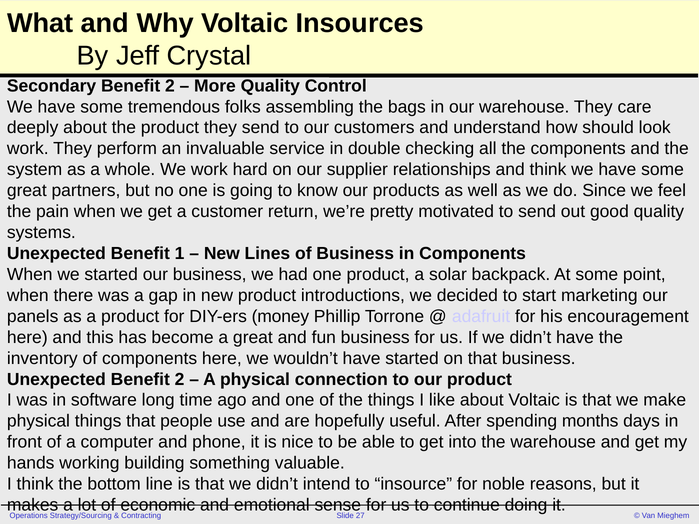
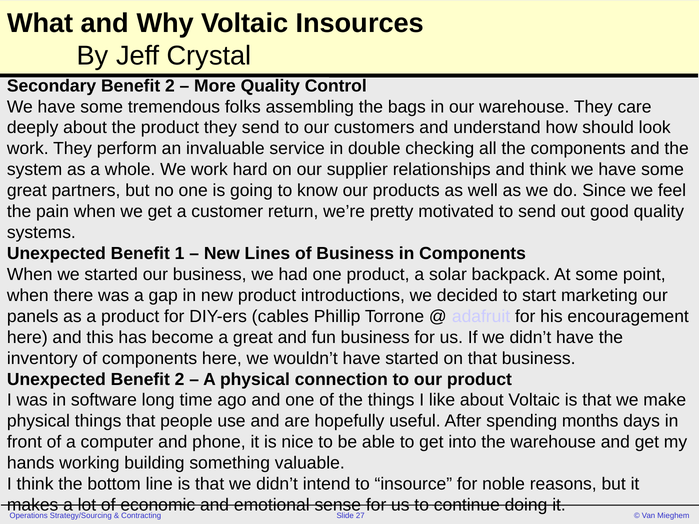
money: money -> cables (280, 317)
